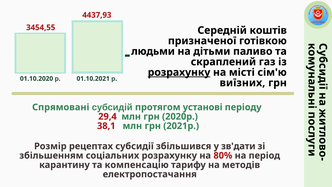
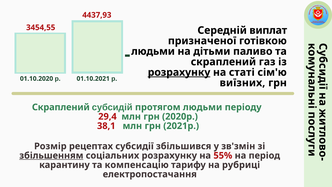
коштів: коштів -> виплат (268, 30)
місті: місті -> статі (242, 72)
Спрямовані: Спрямовані -> Скраплений (61, 107)
протягом установі: установі -> людьми (203, 107)
зв'дати: зв'дати -> зв'змін (238, 146)
збільшенням underline: none -> present (51, 155)
80%: 80% -> 55% (223, 155)
методів: методів -> рубриці (241, 165)
